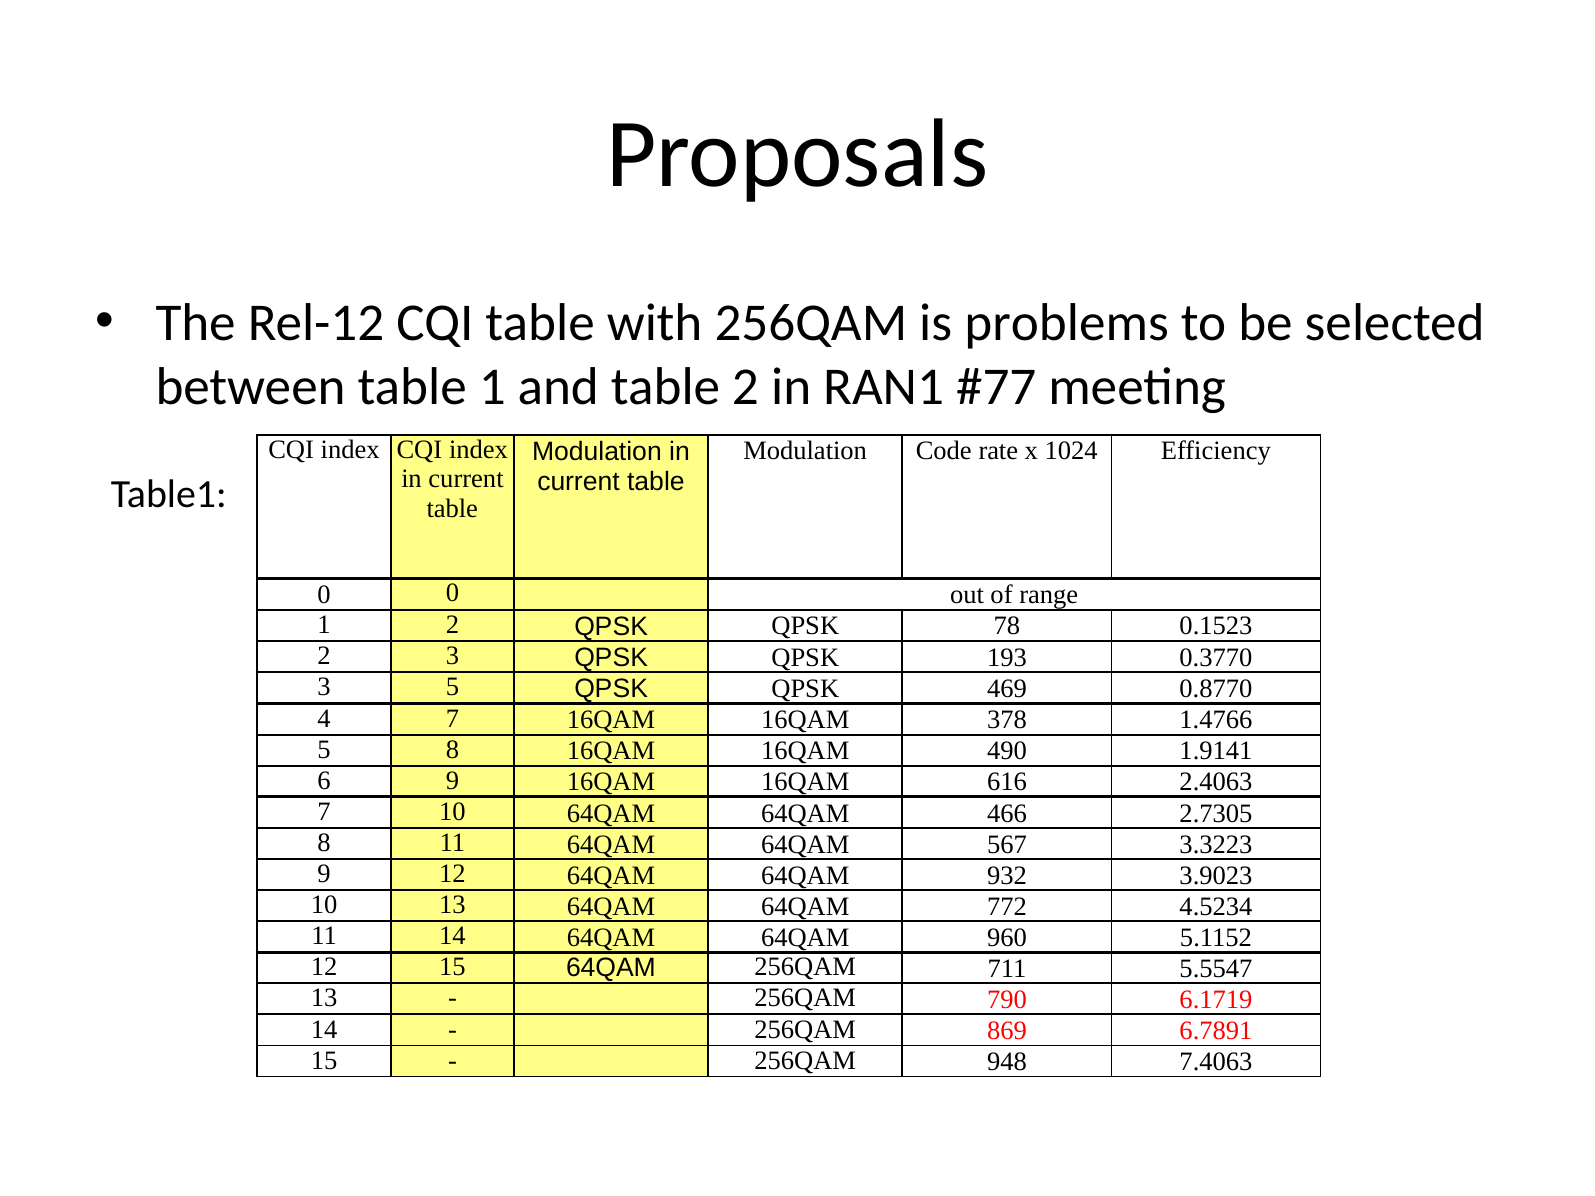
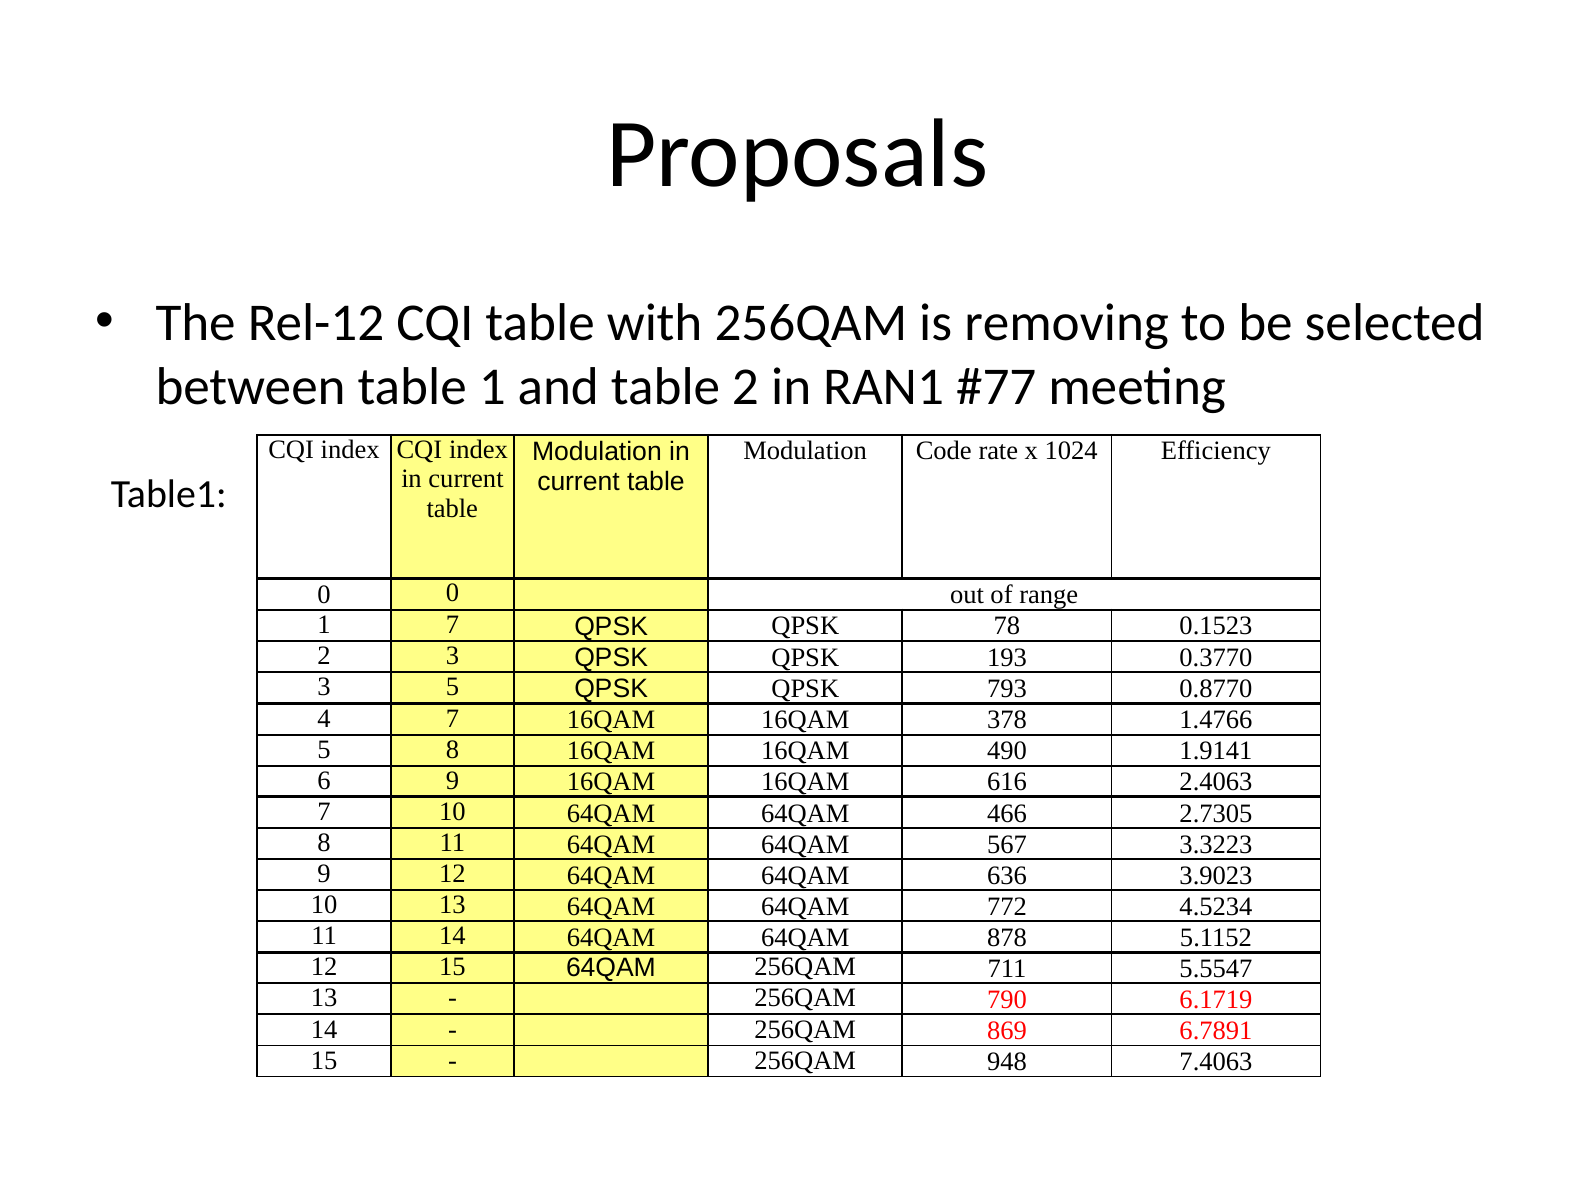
problems: problems -> removing (1067, 323)
1 2: 2 -> 7 (452, 625)
469: 469 -> 793 (1007, 689)
932: 932 -> 636 (1007, 876)
960: 960 -> 878 (1007, 938)
